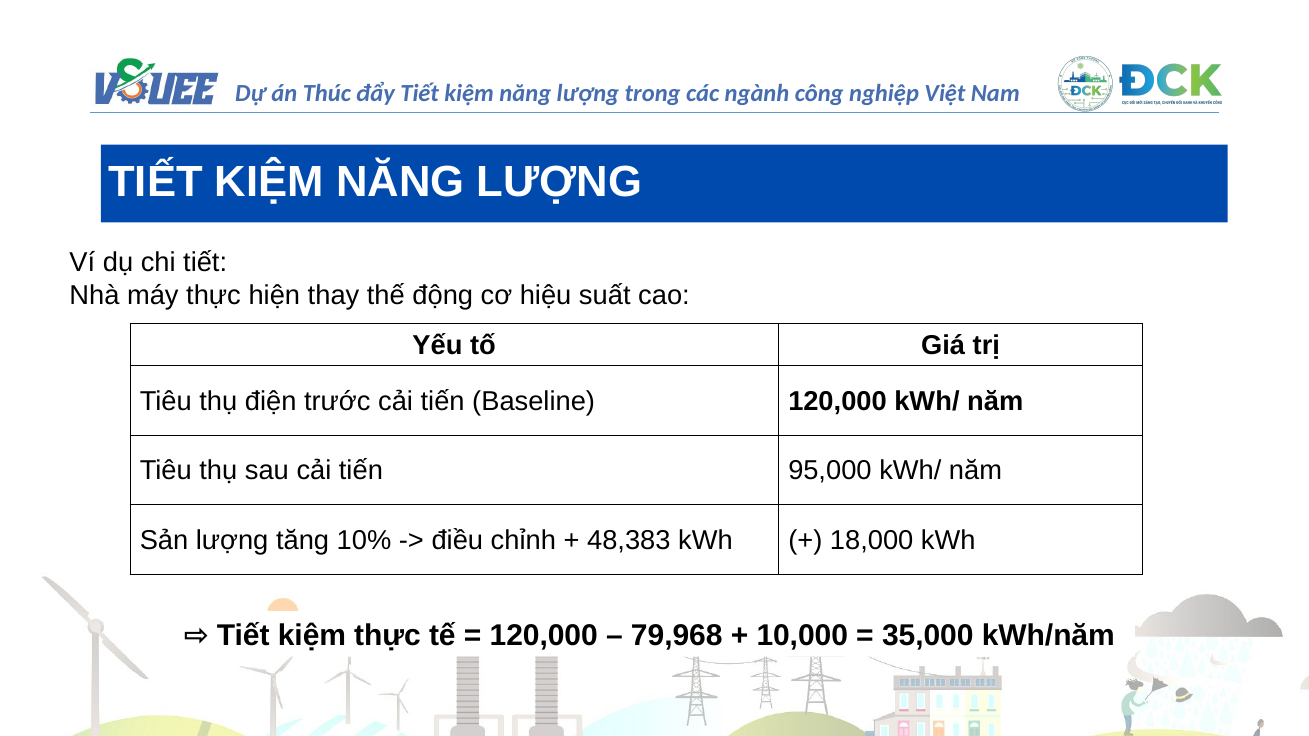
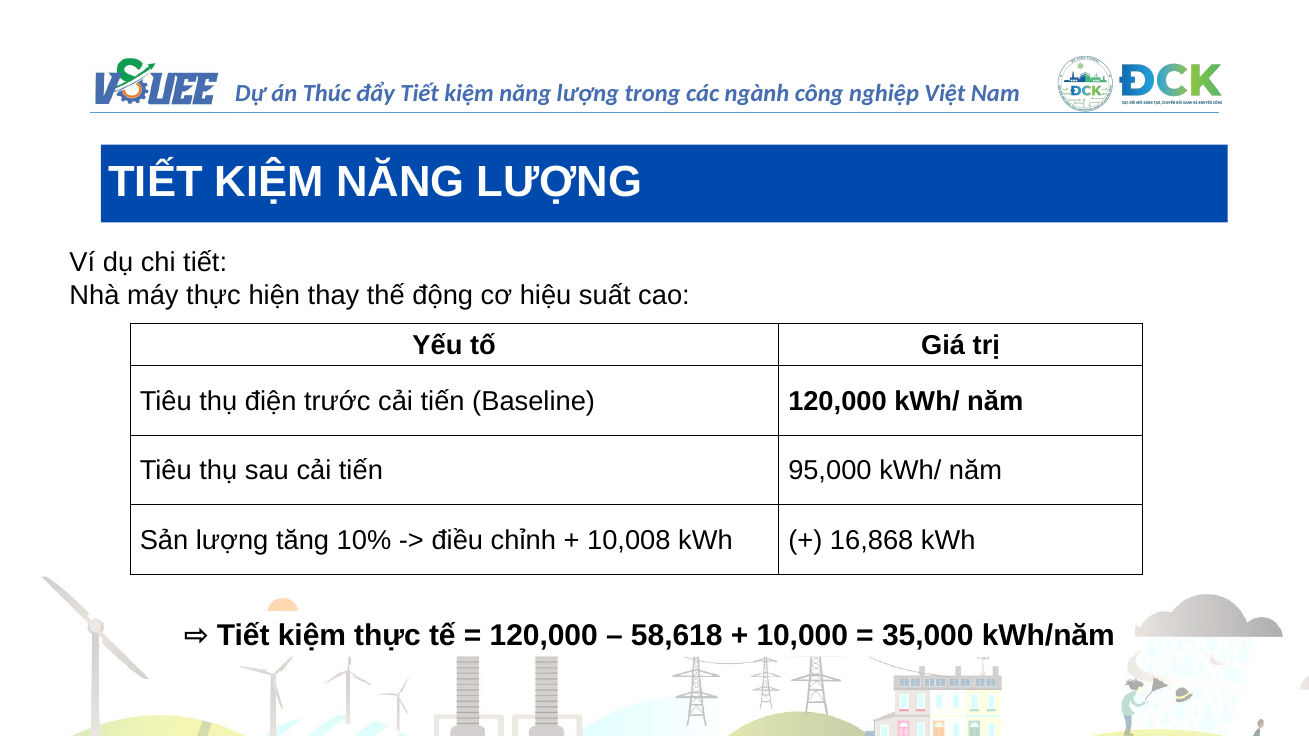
48,383: 48,383 -> 10,008 (629, 540)
18,000: 18,000 -> 16,868 (872, 540)
79,968: 79,968 -> 58,618 (677, 636)
